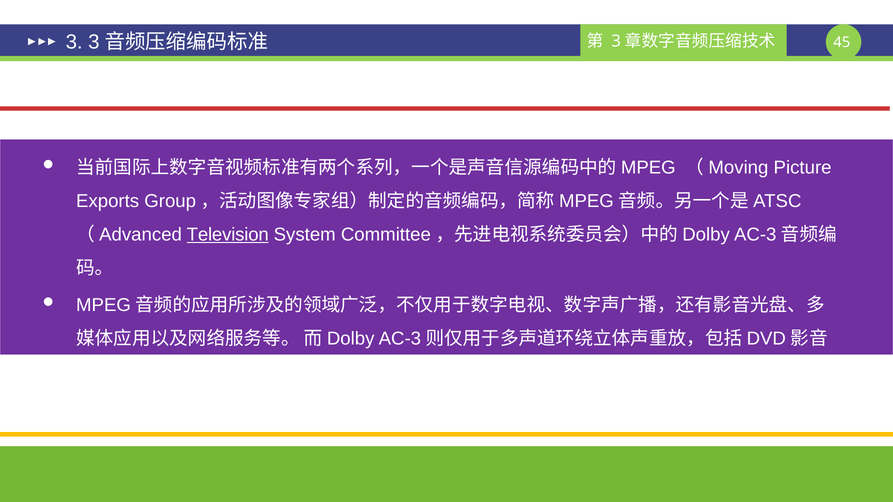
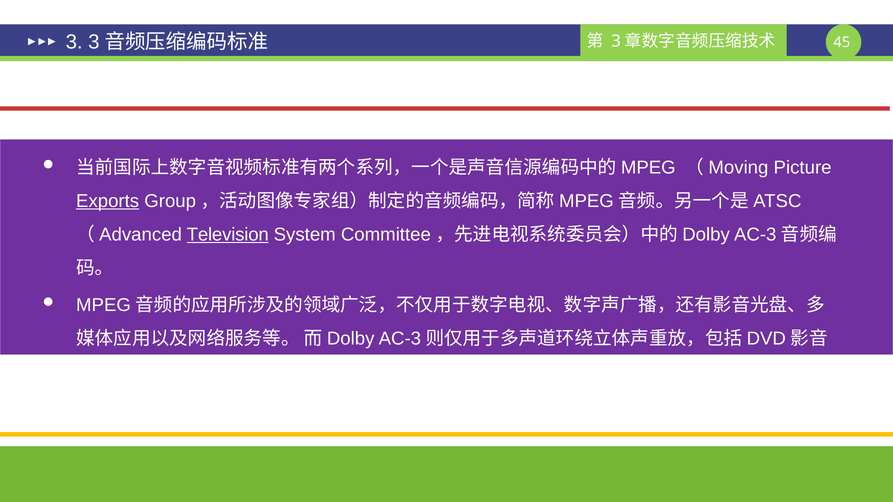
Exports underline: none -> present (108, 201)
